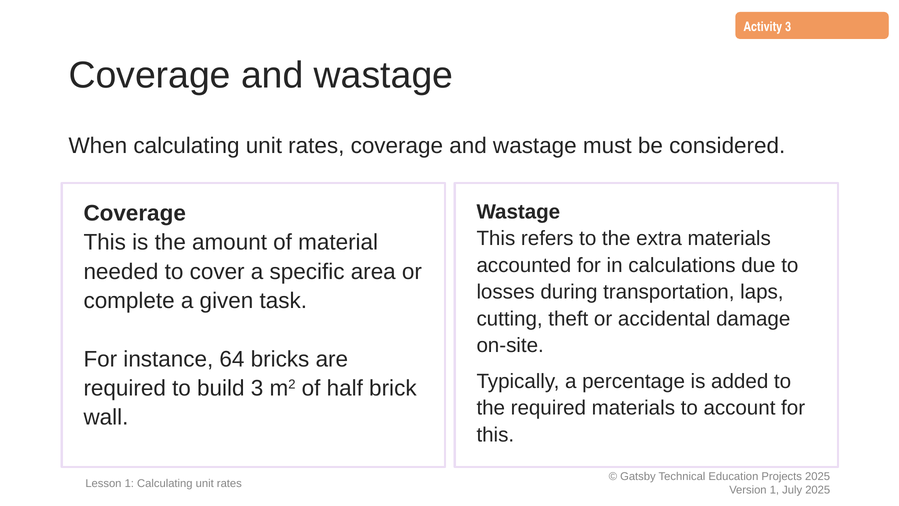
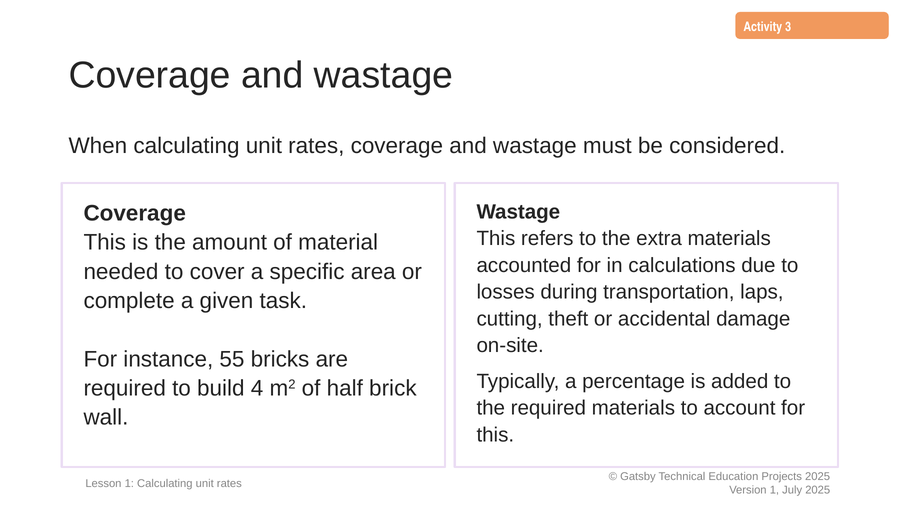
64: 64 -> 55 (232, 359)
build 3: 3 -> 4 (257, 388)
